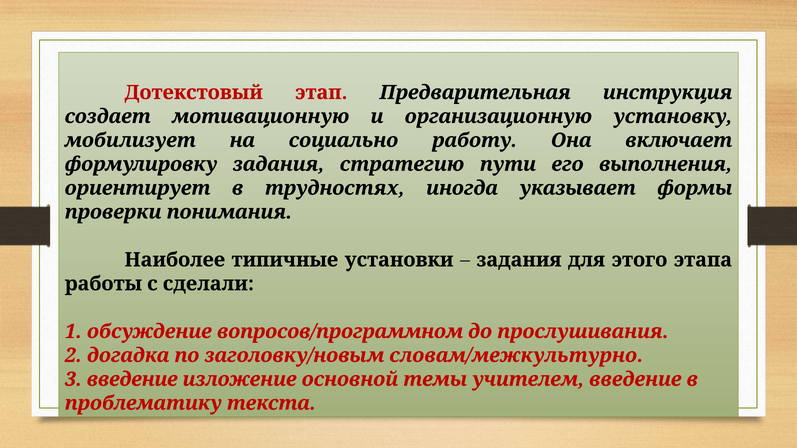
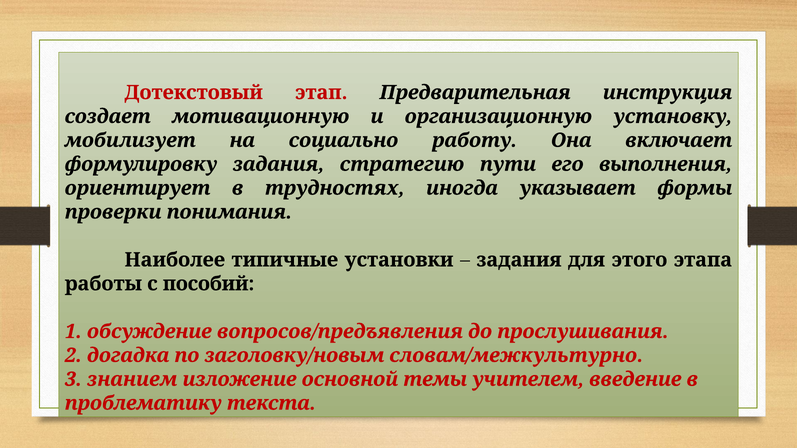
сделали: сделали -> пособий (209, 284)
вопросов/программном: вопросов/программном -> вопросов/предъявления (340, 332)
3 введение: введение -> знанием (132, 380)
